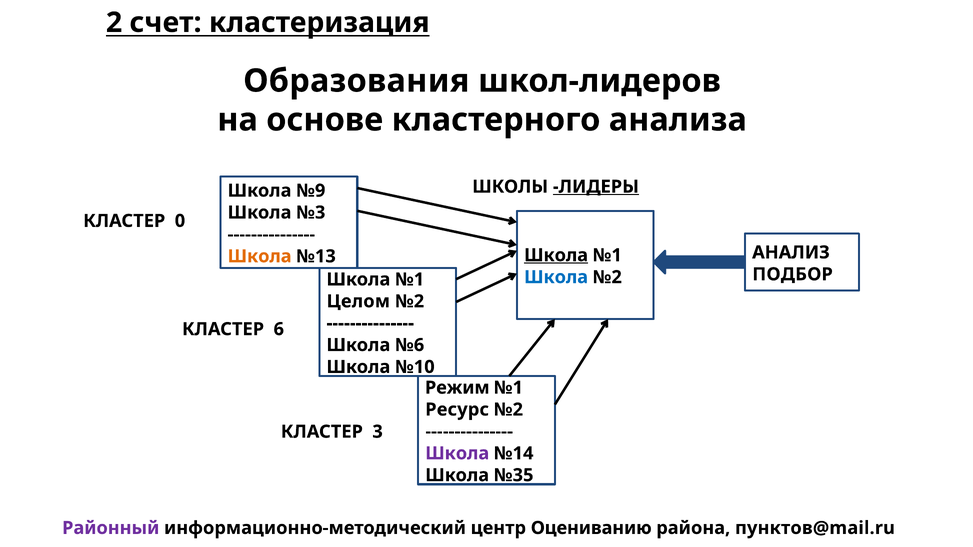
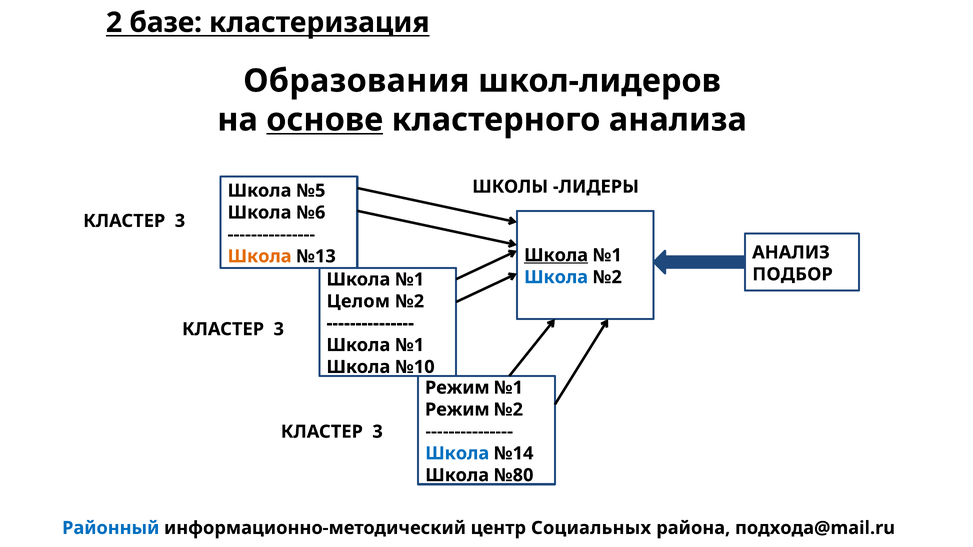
счет: счет -> базе (166, 23)
основе underline: none -> present (325, 120)
ЛИДЕРЫ underline: present -> none (596, 187)
№9: №9 -> №5 (311, 191)
№3: №3 -> №6 (311, 213)
0: 0 -> 3 (180, 221)
6: 6 -> 3 (279, 329)
№6: №6 -> №1 (410, 345)
Ресурс: Ресурс -> Режим (457, 410)
Школа colour: purple -> blue (457, 454)
№35: №35 -> №80 (514, 475)
Районный colour: purple -> blue (111, 528)
Оцениванию: Оцениванию -> Социальных (591, 528)
пунктов@mail.ru: пунктов@mail.ru -> подхода@mail.ru (815, 528)
